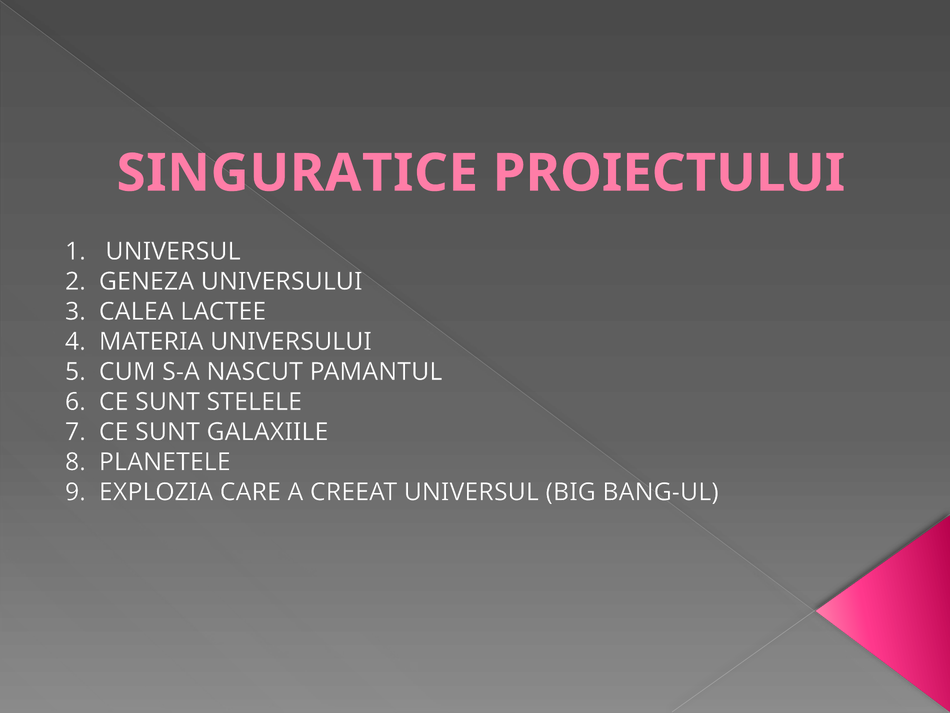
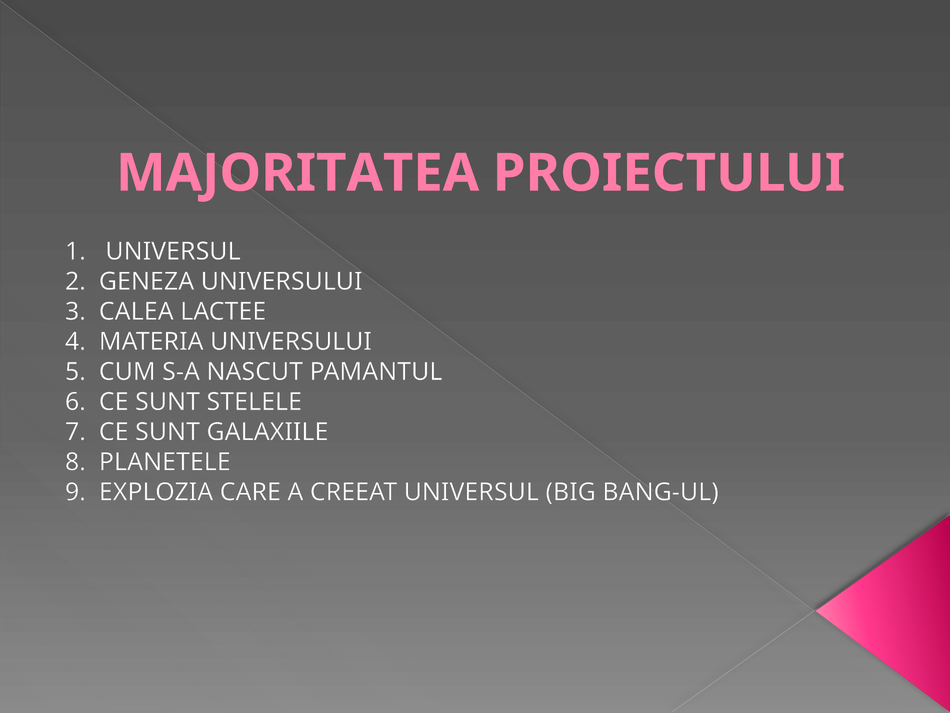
SINGURATICE: SINGURATICE -> MAJORITATEA (298, 173)
